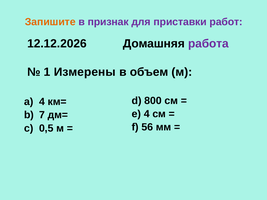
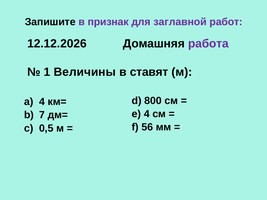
Запишите colour: orange -> black (50, 22)
приставки: приставки -> заглавной (180, 22)
Измерены: Измерены -> Величины (85, 72)
объем: объем -> ставят (149, 72)
